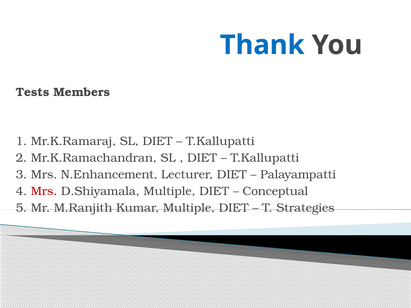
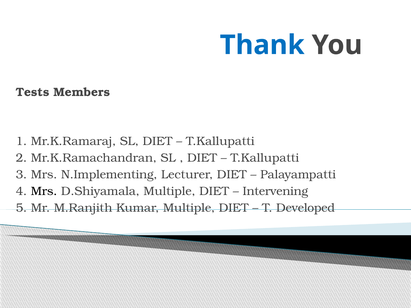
N.Enhancement: N.Enhancement -> N.Implementing (109, 175)
Mrs colour: red -> black (44, 191)
Conceptual: Conceptual -> Intervening (275, 191)
Strategies: Strategies -> Developed (305, 208)
